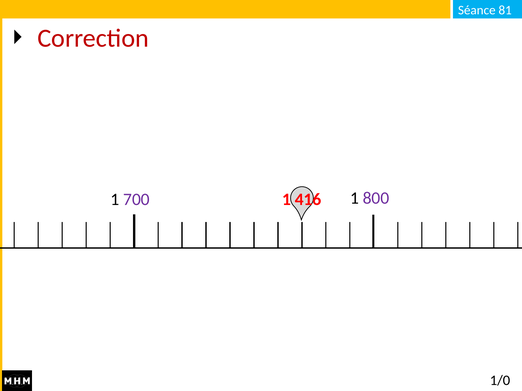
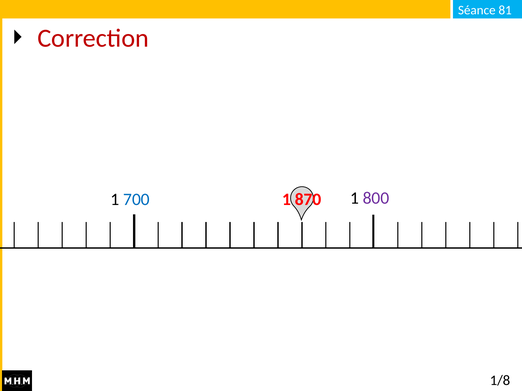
700 colour: purple -> blue (137, 200)
416: 416 -> 870 (308, 200)
1/0: 1/0 -> 1/8 (500, 381)
